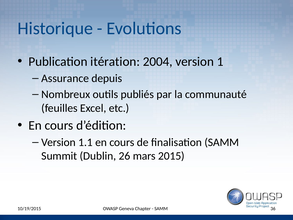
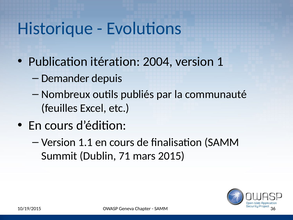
Assurance: Assurance -> Demander (65, 78)
26: 26 -> 71 (124, 156)
